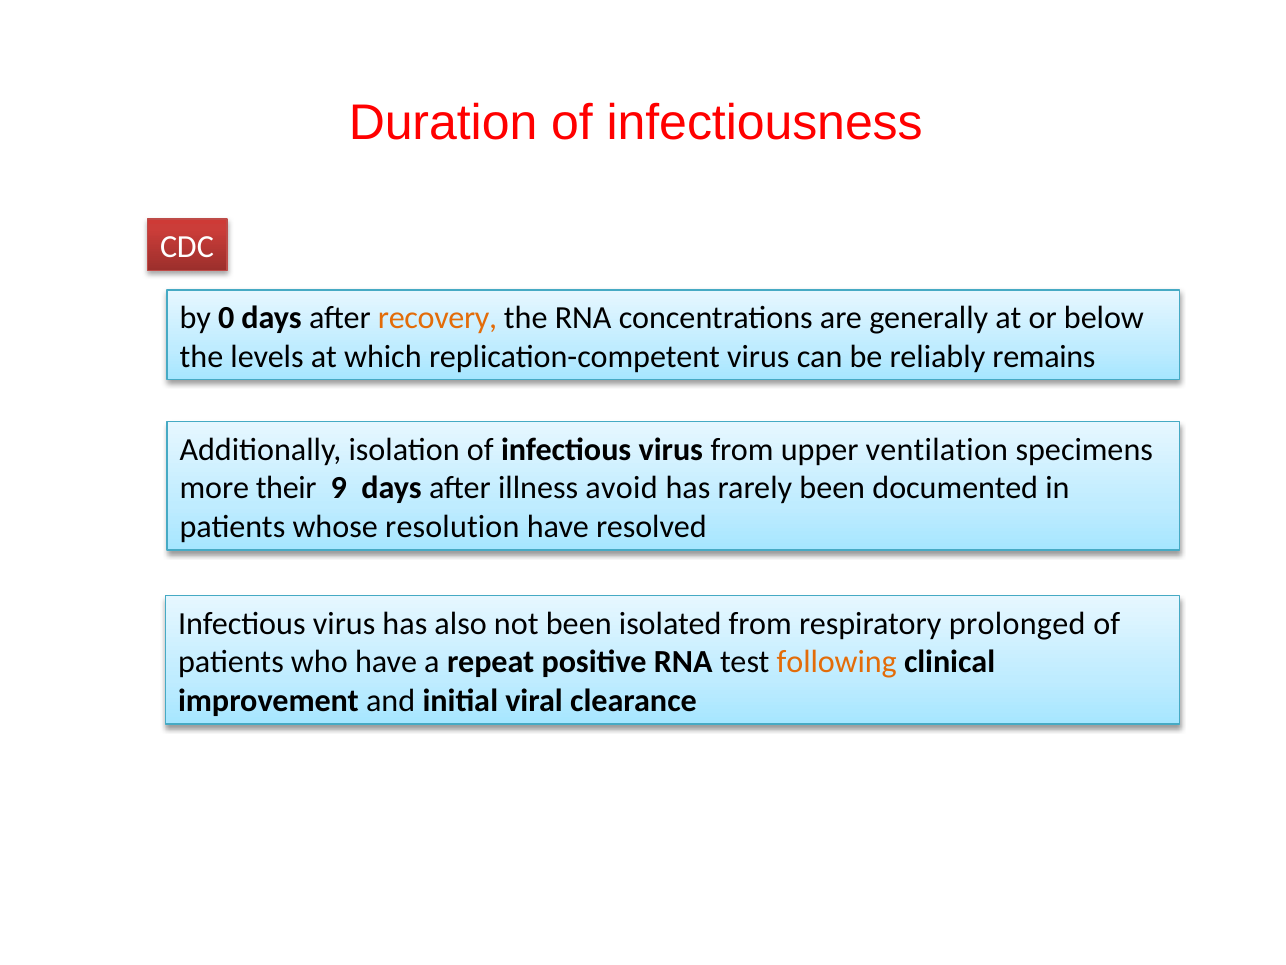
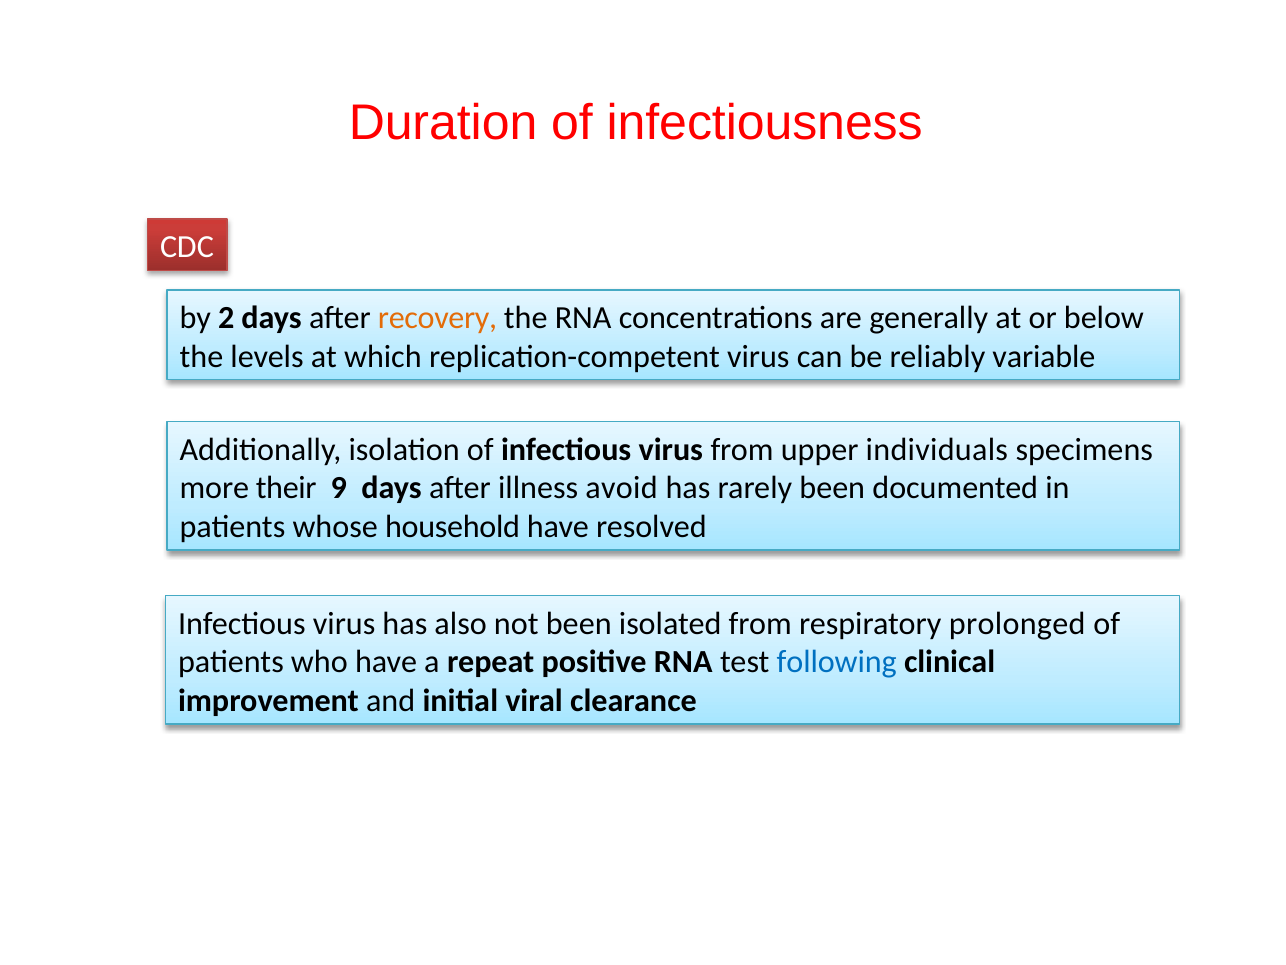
0: 0 -> 2 (226, 318)
remains: remains -> variable (1044, 356)
ventilation: ventilation -> individuals (937, 449)
resolution: resolution -> household (453, 526)
following colour: orange -> blue (837, 662)
